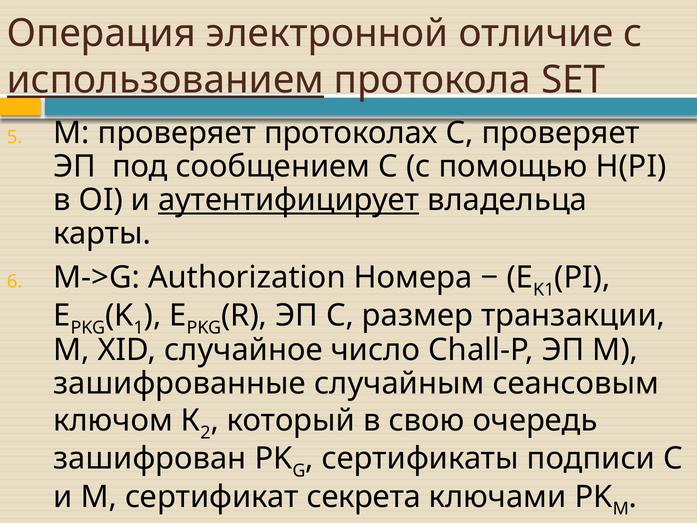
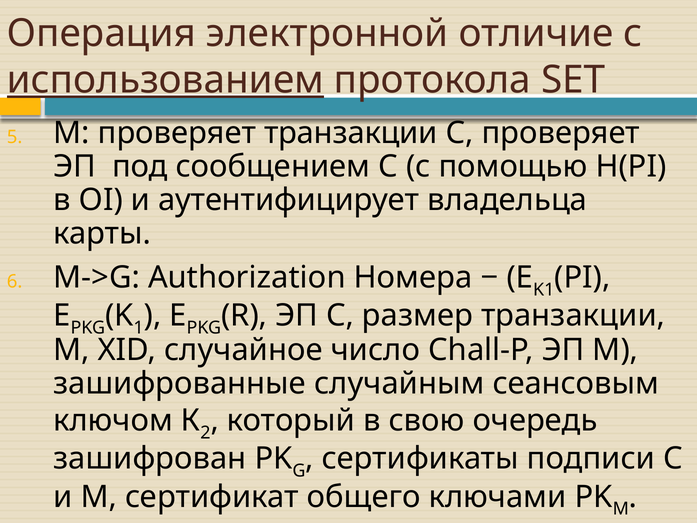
проверяет протоколах: протоколах -> транзакции (351, 133)
аутентифицирует underline: present -> none (289, 200)
секрета: секрета -> общего (364, 497)
